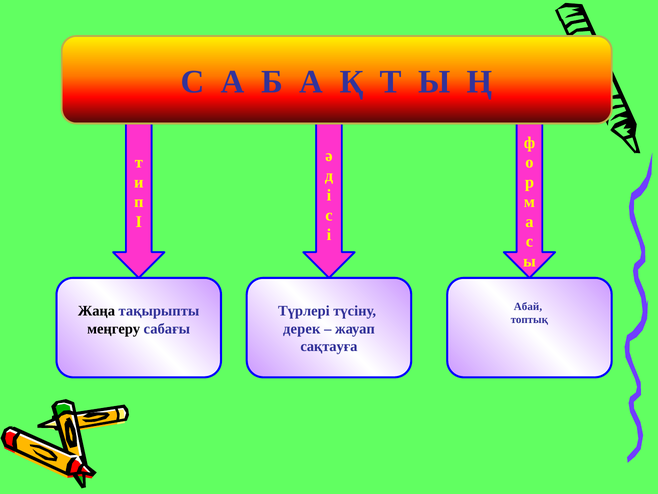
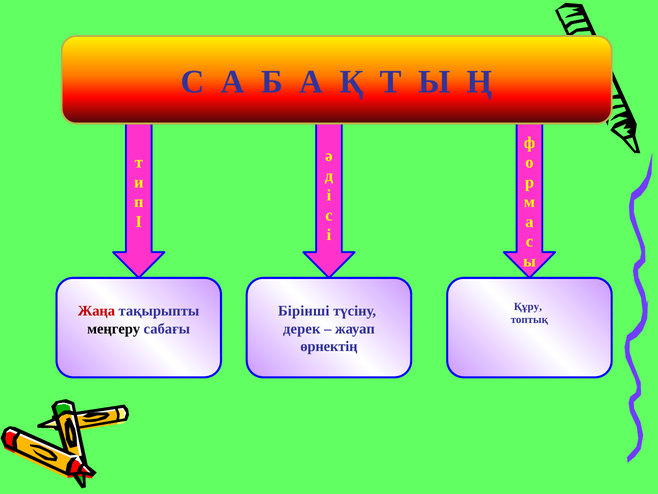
Абай: Абай -> Құру (528, 306)
Жаңа colour: black -> red (97, 311)
Түрлері: Түрлері -> Бірінші (304, 311)
сақтауға: сақтауға -> өрнектің (329, 346)
